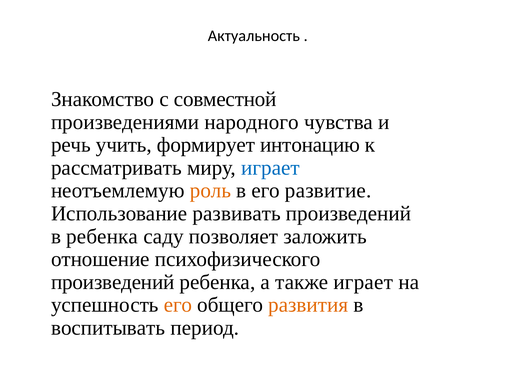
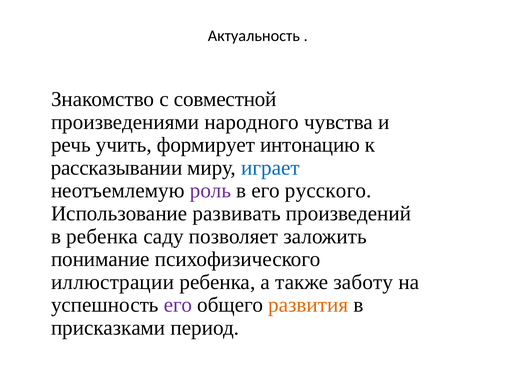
рассматривать: рассматривать -> рассказывании (117, 168)
роль colour: orange -> purple (211, 191)
развитие: развитие -> русского (328, 191)
отношение: отношение -> понимание (100, 259)
произведений: произведений -> иллюстрации (113, 282)
также играет: играет -> заботу (363, 282)
его colour: orange -> purple (178, 305)
воспитывать: воспитывать -> присказками (108, 328)
